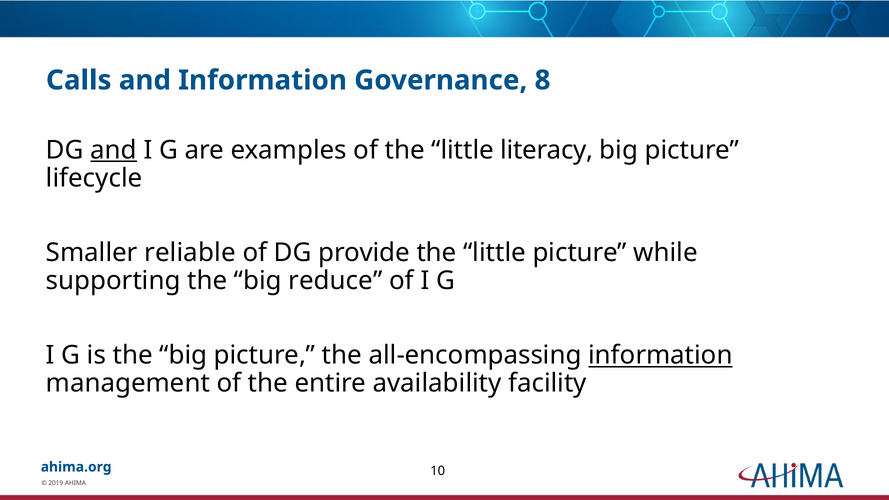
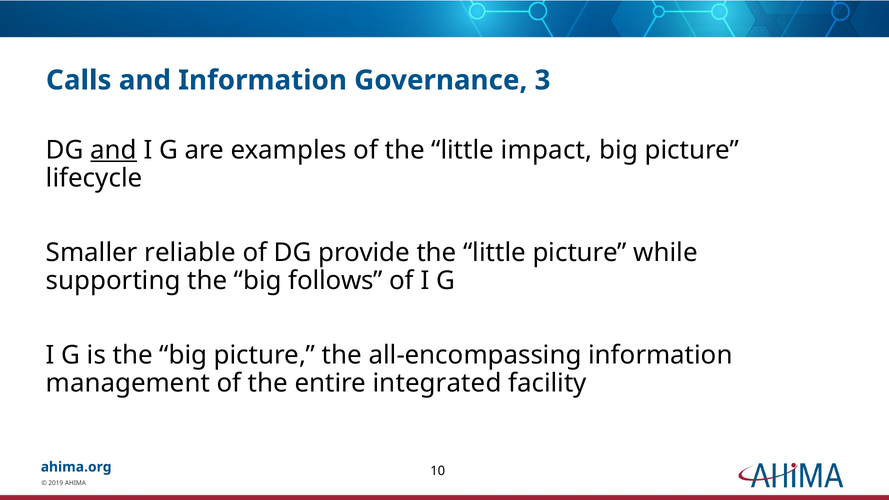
8: 8 -> 3 (543, 80)
literacy: literacy -> impact (547, 150)
reduce: reduce -> follows (336, 281)
information underline: present -> none (660, 355)
availability: availability -> integrated (437, 383)
